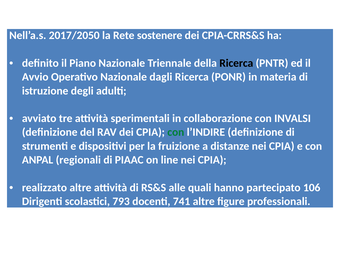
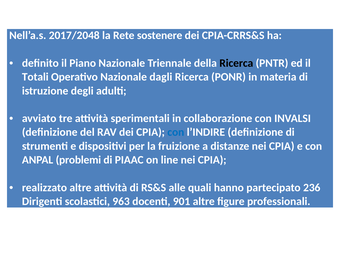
2017/2050: 2017/2050 -> 2017/2048 (74, 35)
Avvio: Avvio -> Totali (35, 77)
con colour: green -> blue (176, 132)
regionali: regionali -> problemi (78, 160)
106: 106 -> 236 (312, 188)
793: 793 -> 963 (121, 201)
741: 741 -> 901 (182, 201)
